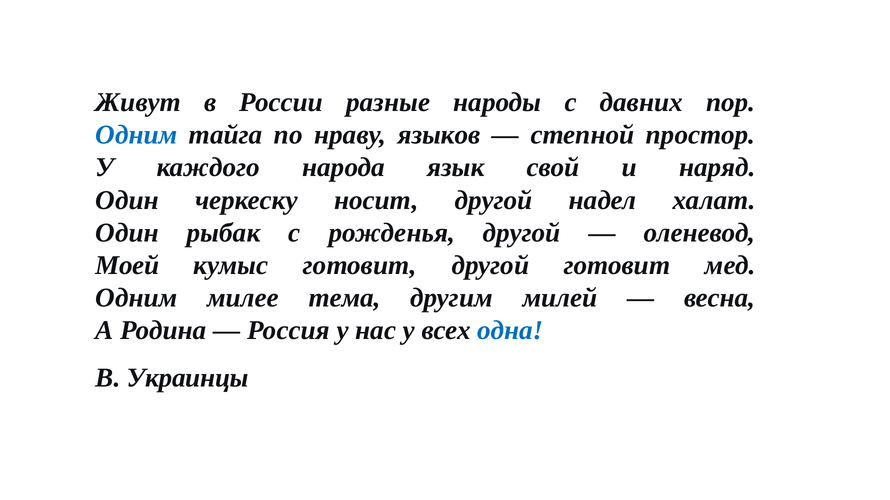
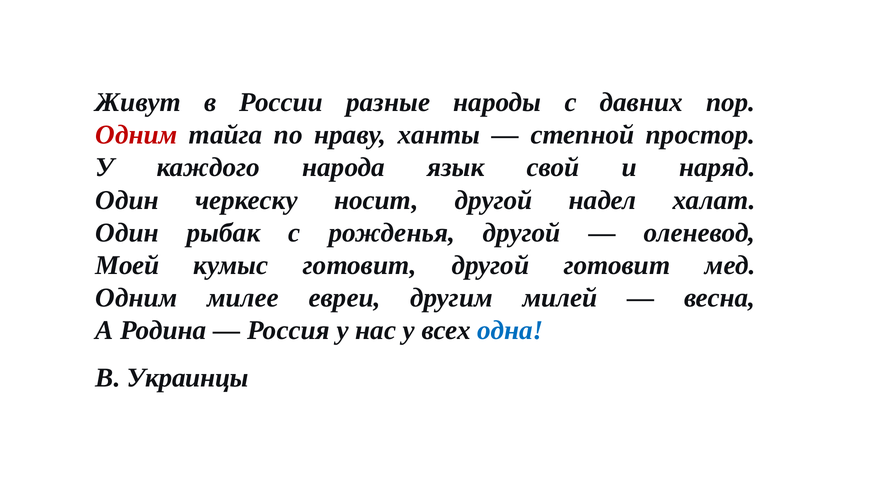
Одним colour: blue -> red (136, 135)
языков: языков -> ханты (439, 135)
тема: тема -> евреи (345, 298)
